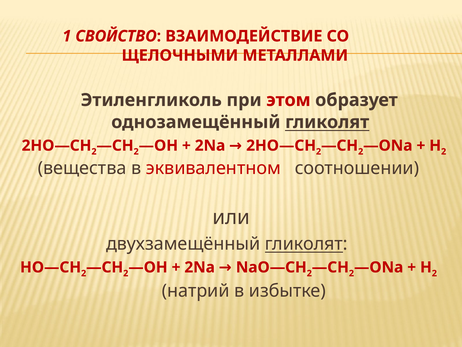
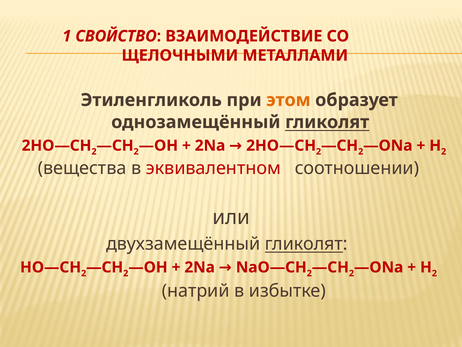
этом colour: red -> orange (288, 100)
